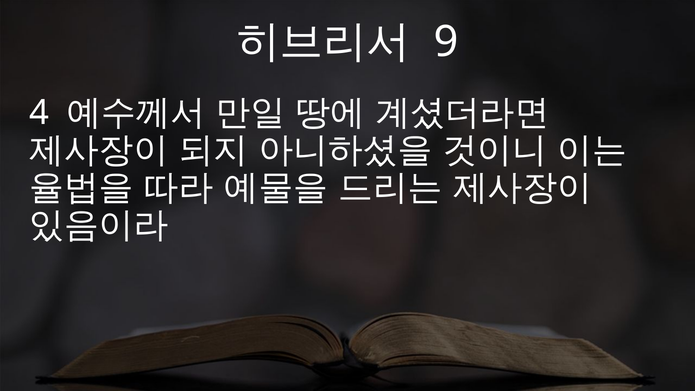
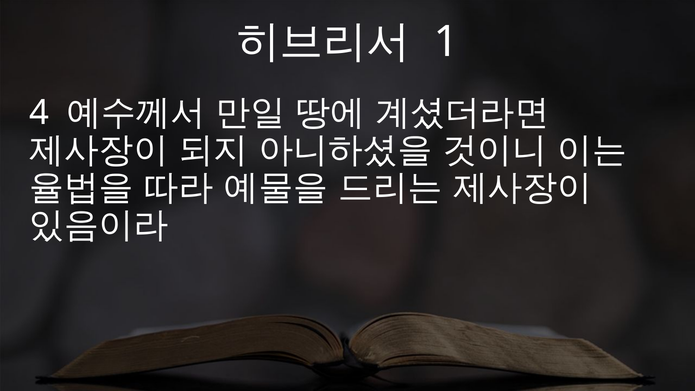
9: 9 -> 1 (446, 42)
